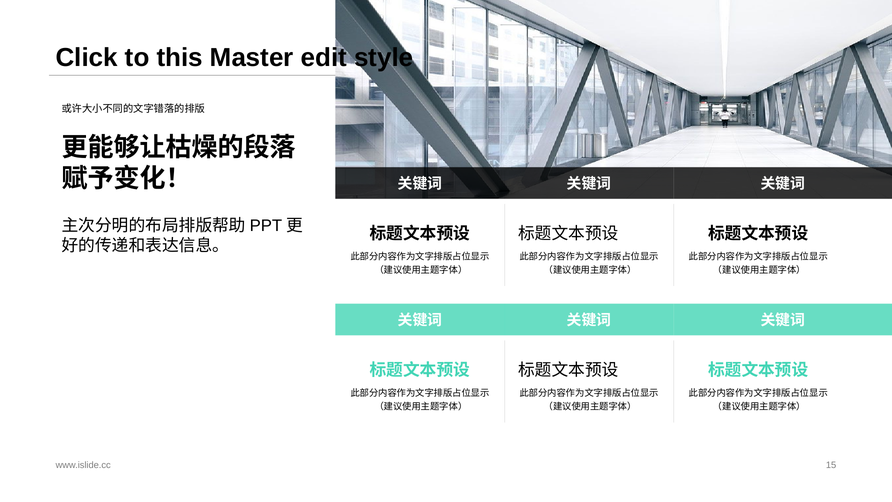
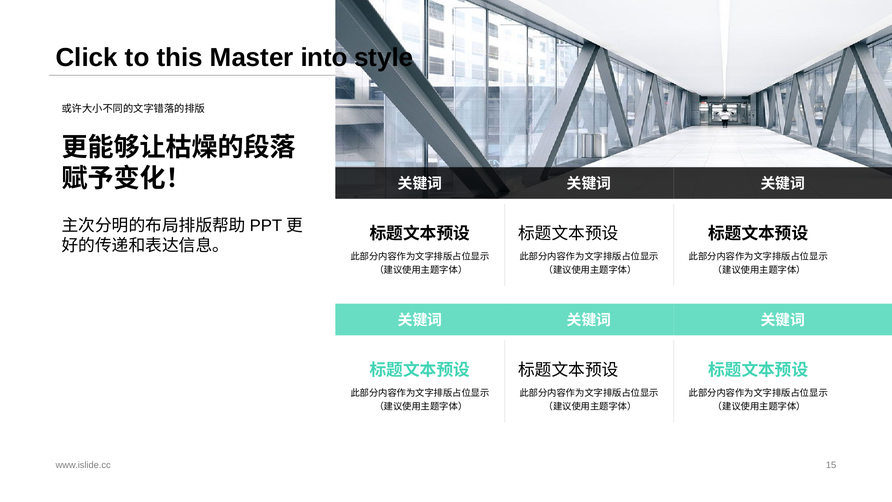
edit: edit -> into (324, 58)
